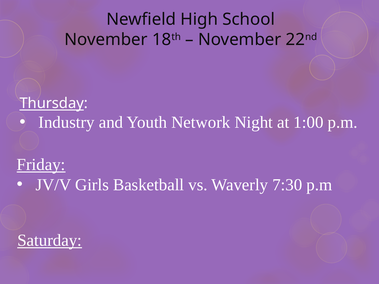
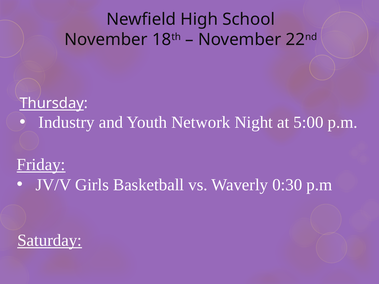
1:00: 1:00 -> 5:00 (308, 122)
7:30: 7:30 -> 0:30 (287, 185)
